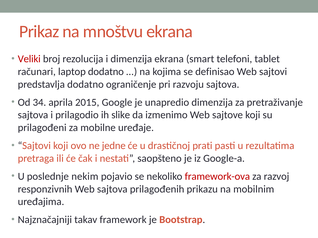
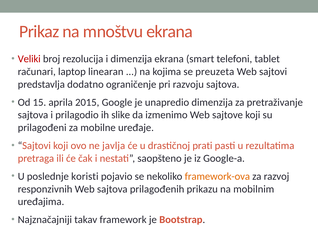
laptop dodatno: dodatno -> linearan (106, 72)
definisao: definisao -> preuzeta (215, 72)
34: 34 -> 15 (39, 103)
jedne: jedne -> javlja (114, 146)
nekim: nekim -> koristi (85, 177)
framework-ova colour: red -> orange (217, 177)
